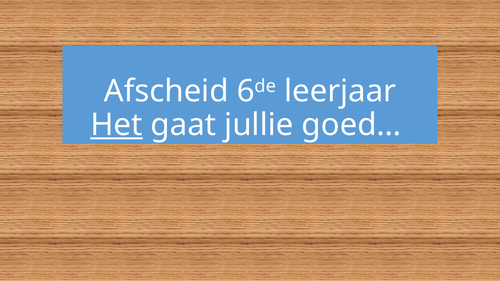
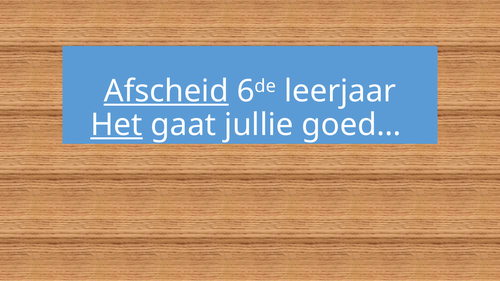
Afscheid underline: none -> present (166, 91)
